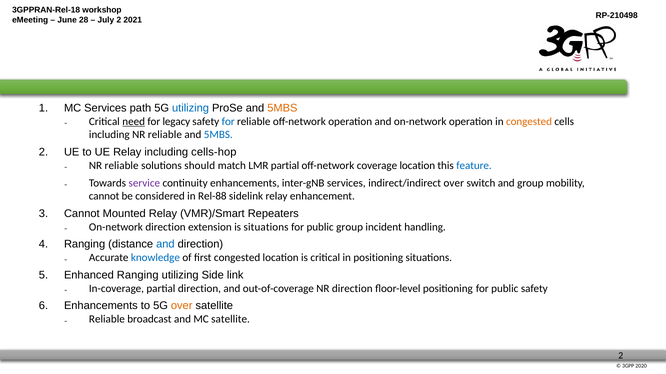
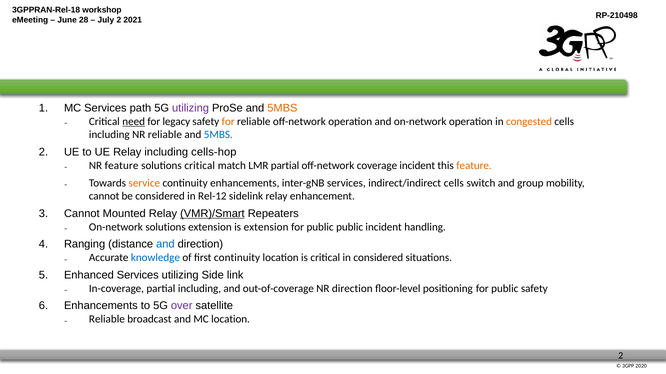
utilizing colour: blue -> purple (191, 108)
for colour: blue -> orange (228, 122)
reliable: reliable -> feature (122, 166)
solutions should: should -> critical (200, 166)
coverage location: location -> incident (417, 166)
feature colour: blue -> orange (474, 166)
service colour: purple -> orange (144, 183)
indirect/indirect over: over -> cells (454, 183)
Rel-88: Rel-88 -> Rel-12 (212, 196)
VMR)/Smart underline: none -> present (212, 214)
On-network direction: direction -> solutions (166, 227)
is situations: situations -> extension (266, 227)
public group: group -> public (350, 227)
first congested: congested -> continuity (237, 258)
in positioning: positioning -> considered (378, 258)
Enhanced Ranging: Ranging -> Services (138, 276)
partial direction: direction -> including (199, 289)
over colour: orange -> purple (182, 306)
MC satellite: satellite -> location (231, 320)
